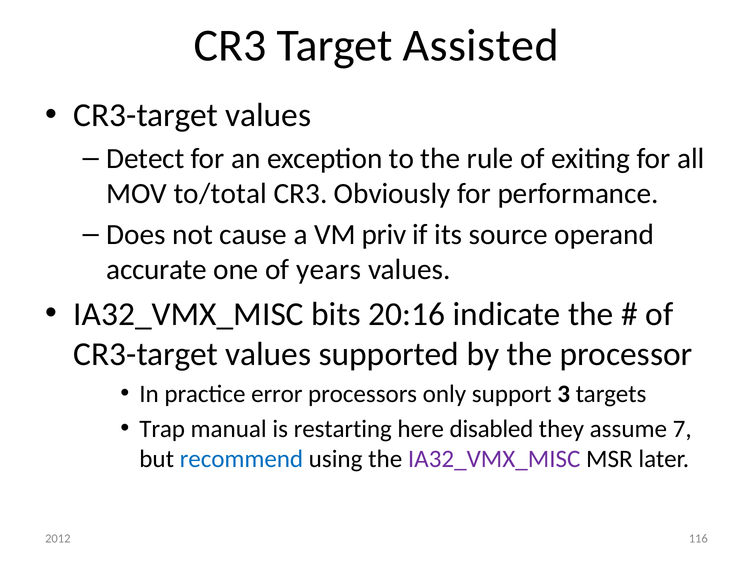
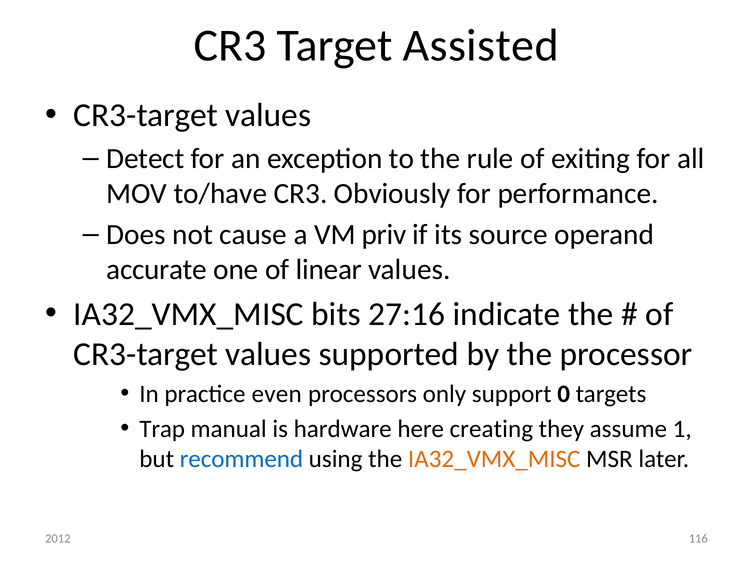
to/total: to/total -> to/have (220, 194)
years: years -> linear (329, 270)
20:16: 20:16 -> 27:16 (407, 315)
error: error -> even (277, 394)
3: 3 -> 0 (564, 394)
restarting: restarting -> hardware (343, 429)
disabled: disabled -> creating (491, 429)
7: 7 -> 1 (682, 429)
IA32_VMX_MISC colour: purple -> orange (494, 460)
